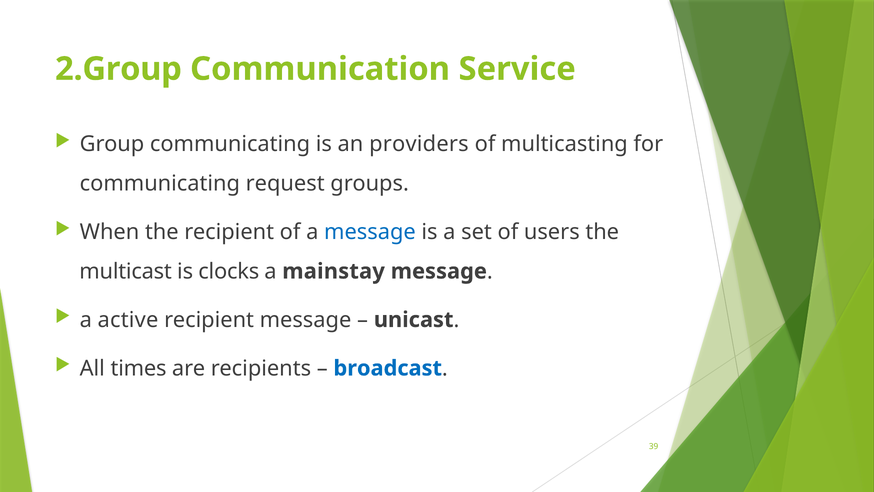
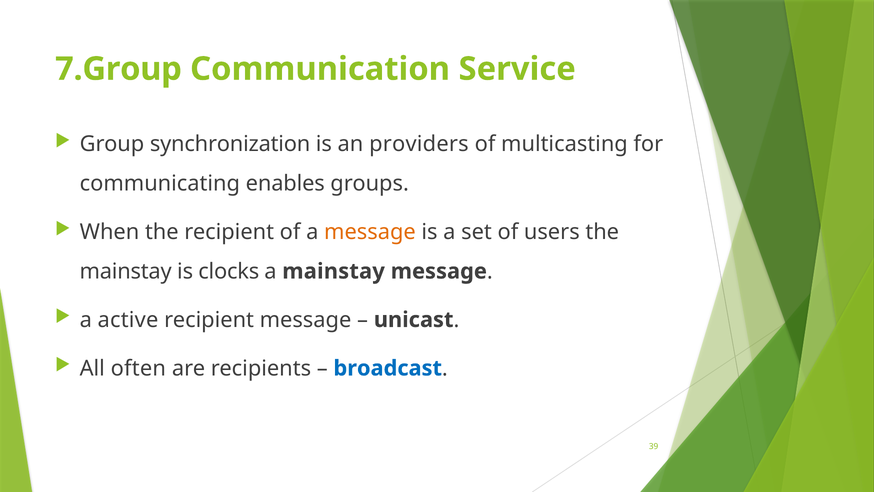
2.Group: 2.Group -> 7.Group (118, 69)
Group communicating: communicating -> synchronization (230, 144)
request: request -> enables (285, 183)
message colour: blue -> orange (370, 232)
multicast: multicast -> mainstay (126, 271)
times: times -> often (138, 368)
